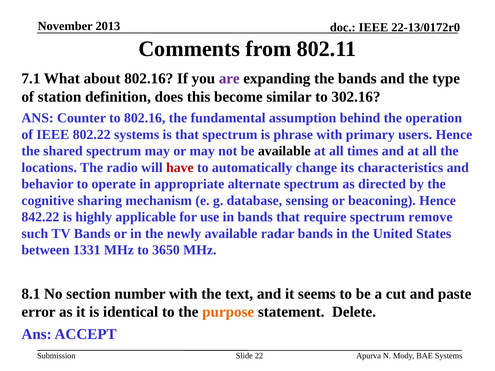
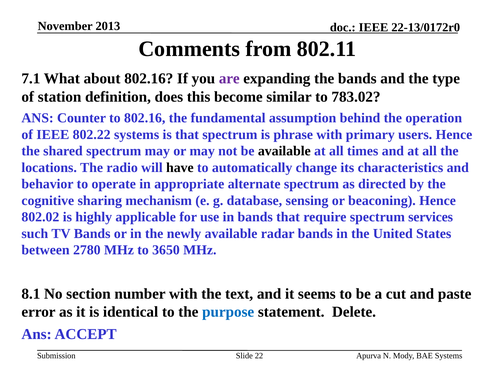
302.16: 302.16 -> 783.02 (356, 97)
have colour: red -> black (180, 168)
842.22: 842.22 -> 802.02 (40, 217)
remove: remove -> services (431, 217)
1331: 1331 -> 2780 (87, 250)
purpose colour: orange -> blue (228, 312)
